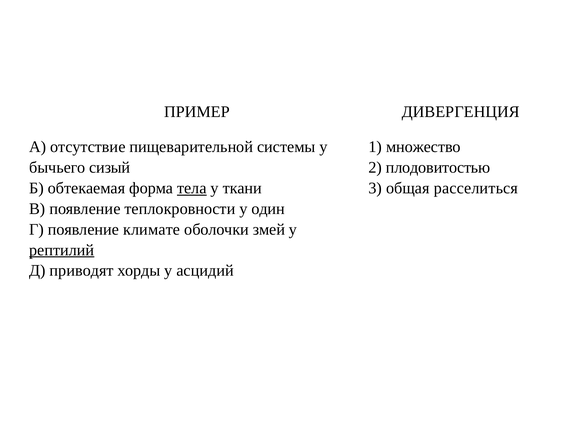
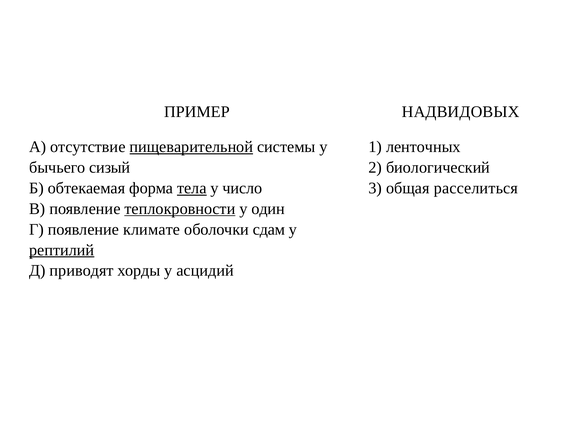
ДИВЕРГЕНЦИЯ: ДИВЕРГЕНЦИЯ -> НАДВИДОВЫХ (461, 112)
пищеварительной underline: none -> present (191, 147)
множество: множество -> ленточных (423, 147)
плодовитостью: плодовитостью -> биологический (438, 167)
ткани: ткани -> число (242, 188)
теплокровности underline: none -> present (180, 208)
змей: змей -> сдам (269, 229)
